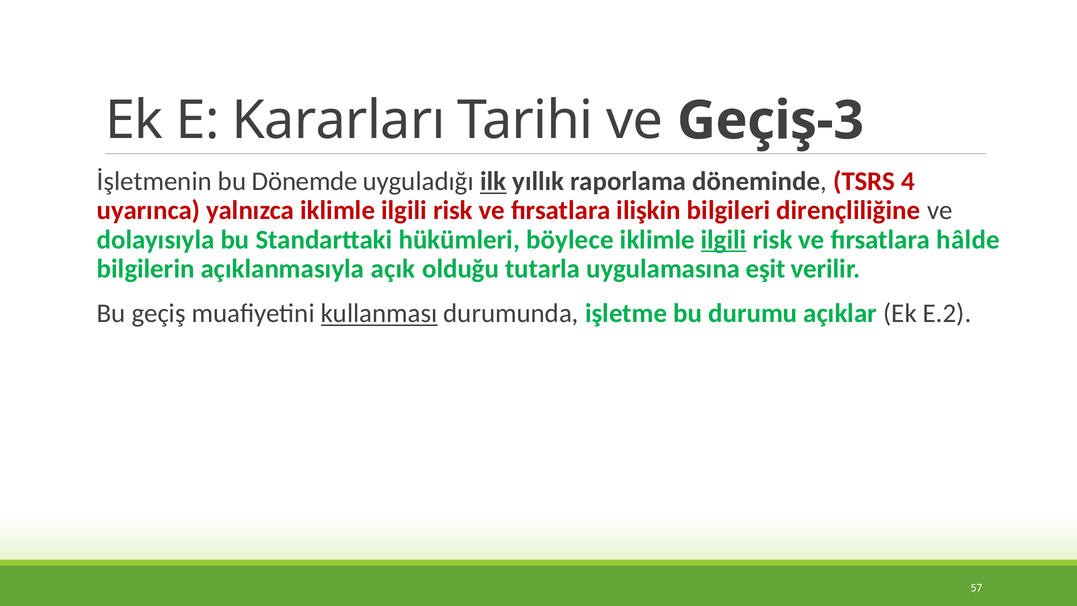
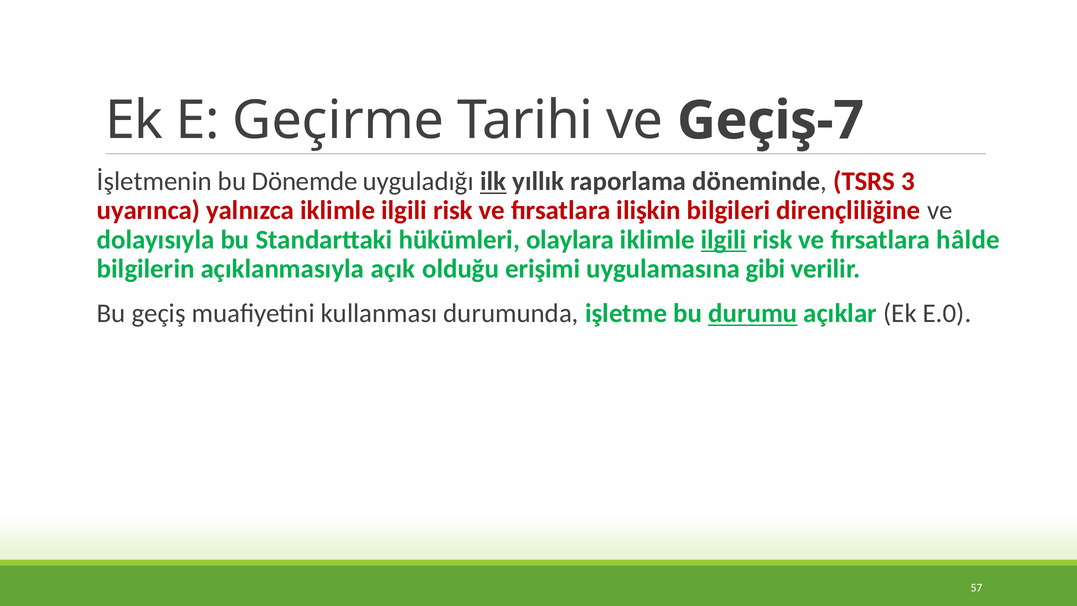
Kararları: Kararları -> Geçirme (338, 121)
Geçiş-3: Geçiş-3 -> Geçiş-7 (771, 121)
4: 4 -> 3 (908, 181)
böylece: böylece -> olaylara (570, 240)
tutarla: tutarla -> erişimi (543, 269)
eşit: eşit -> gibi (766, 269)
kullanması underline: present -> none (379, 313)
durumu underline: none -> present (753, 313)
E.2: E.2 -> E.0 (947, 313)
